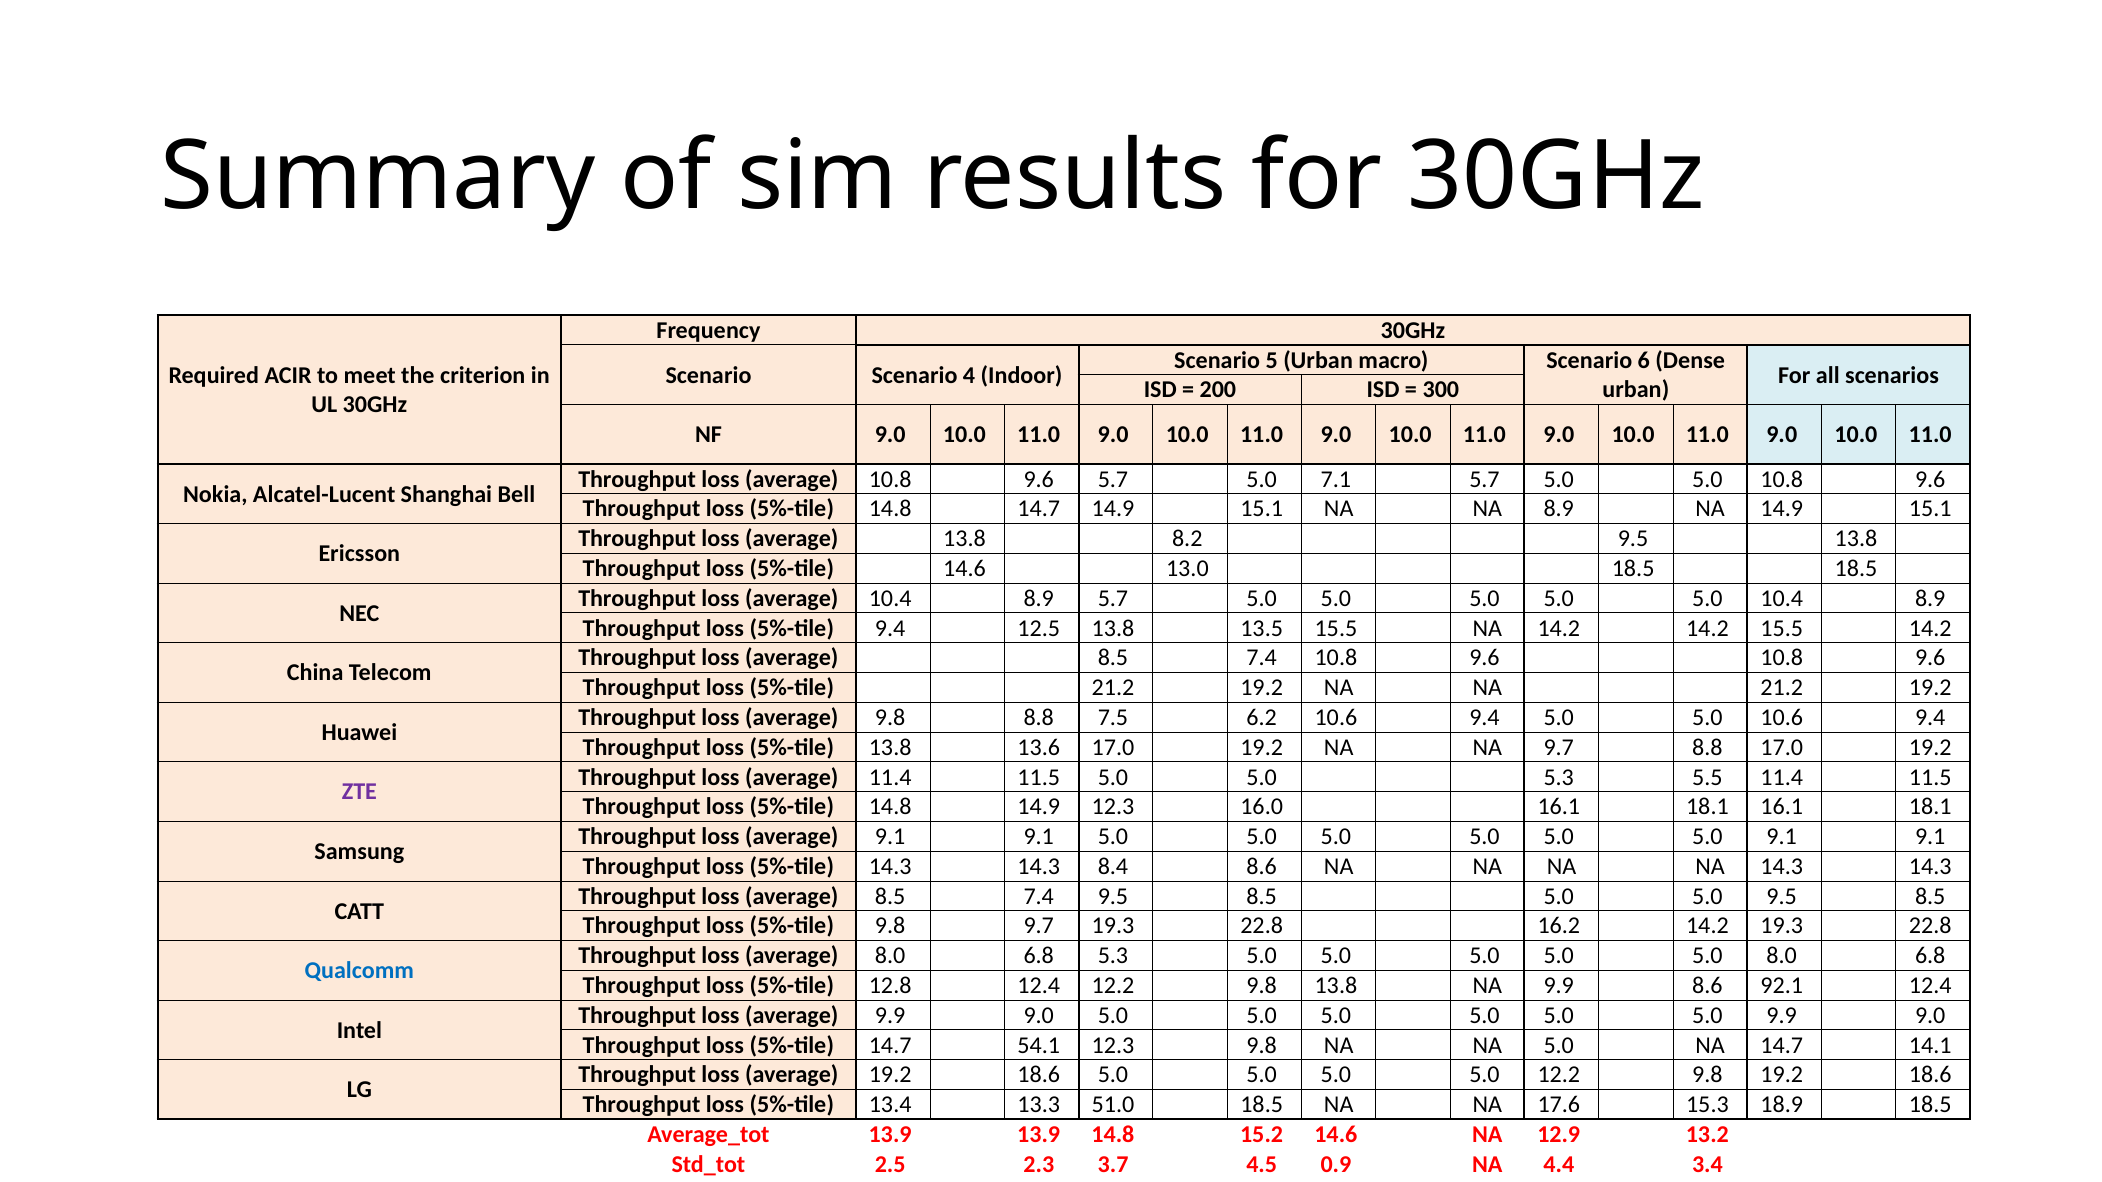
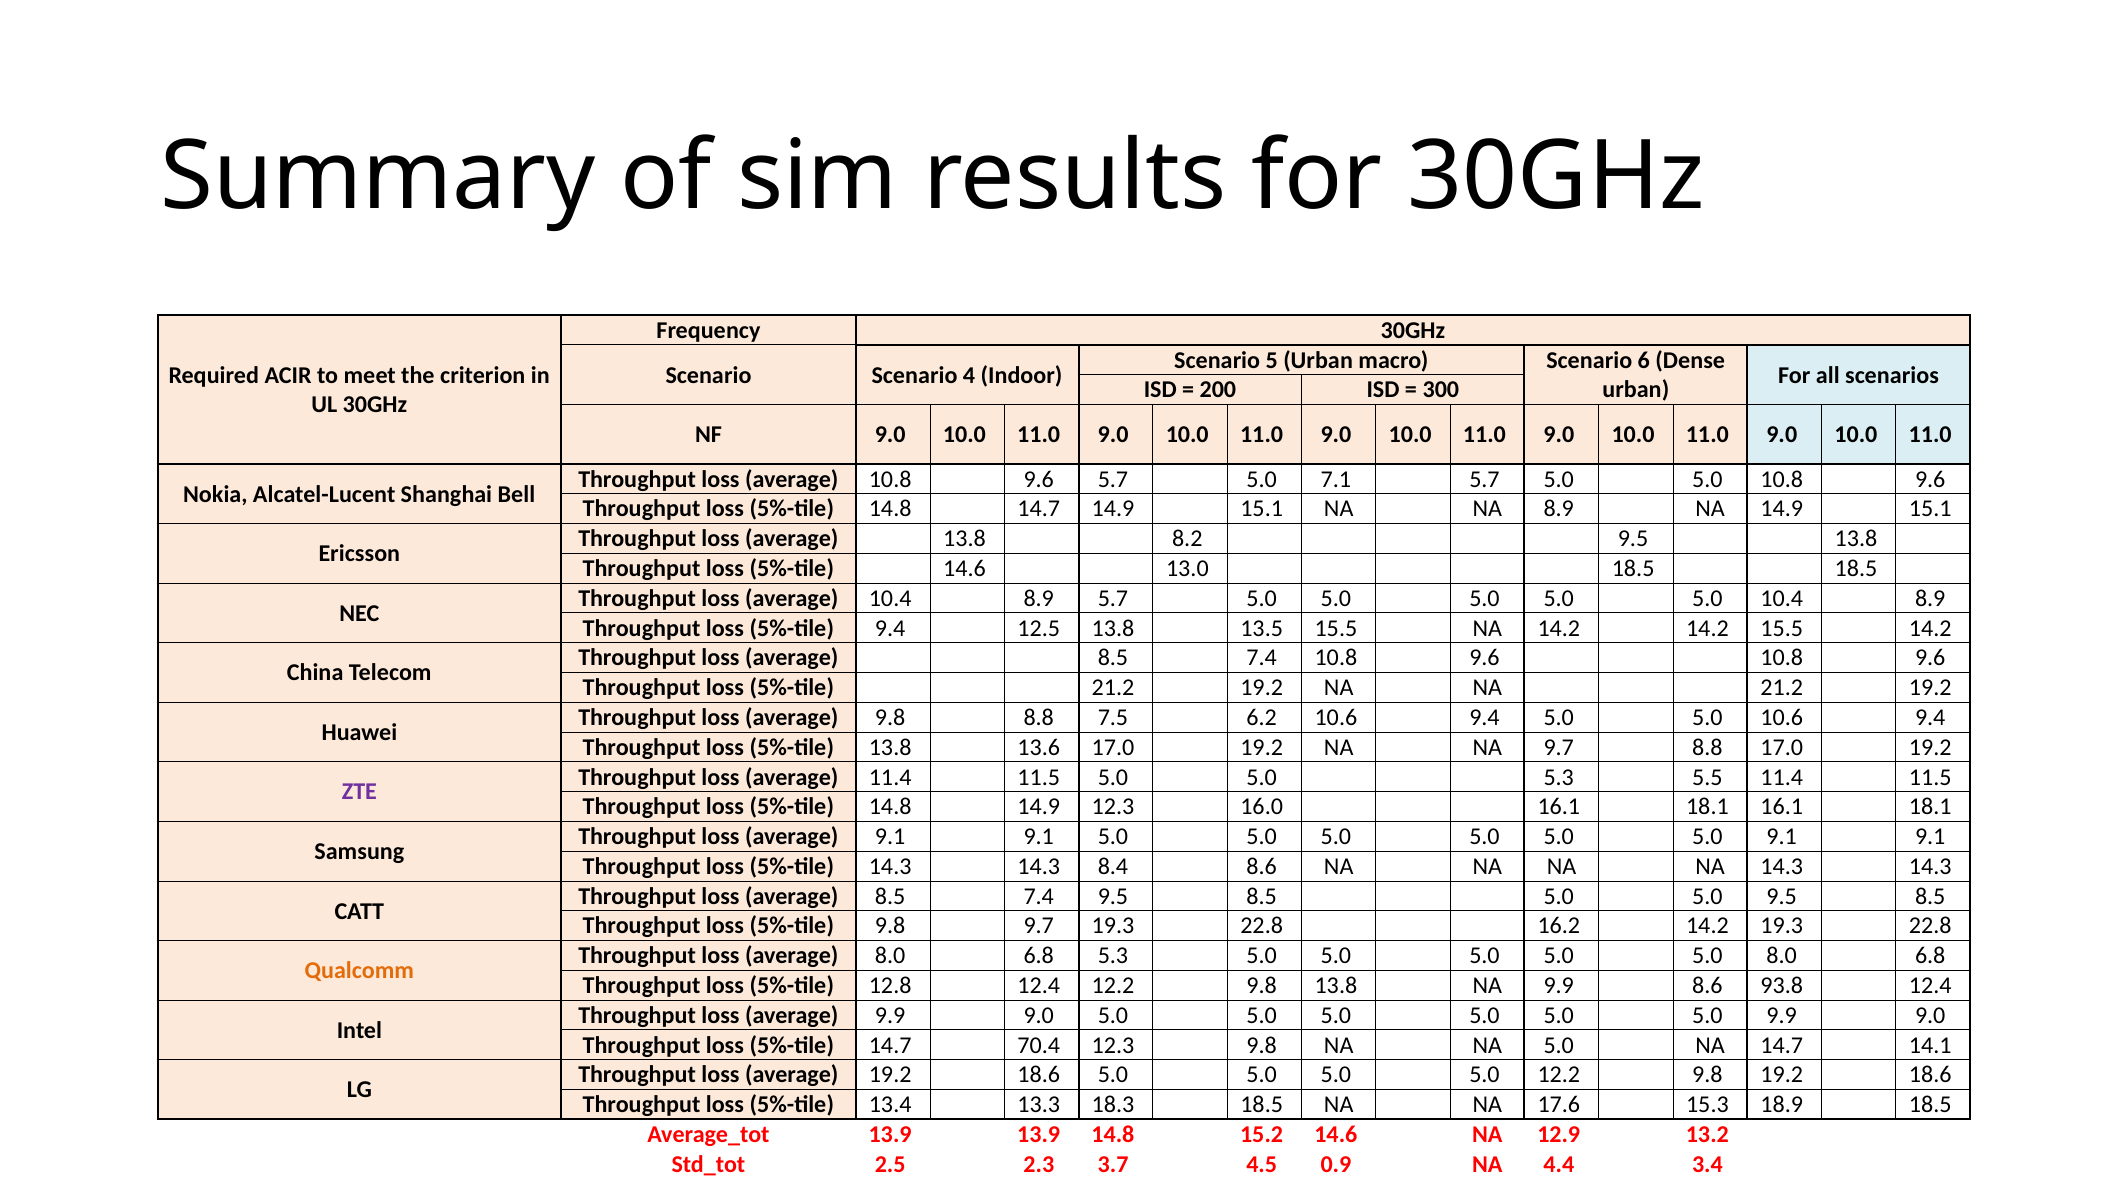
Qualcomm colour: blue -> orange (359, 971)
92.1: 92.1 -> 93.8 (1782, 986)
54.1: 54.1 -> 70.4 (1039, 1045)
51.0: 51.0 -> 18.3 (1113, 1105)
